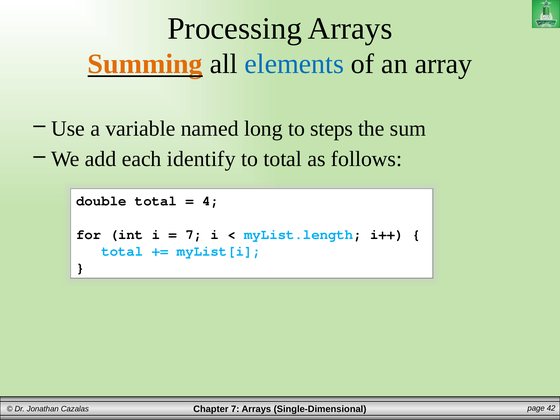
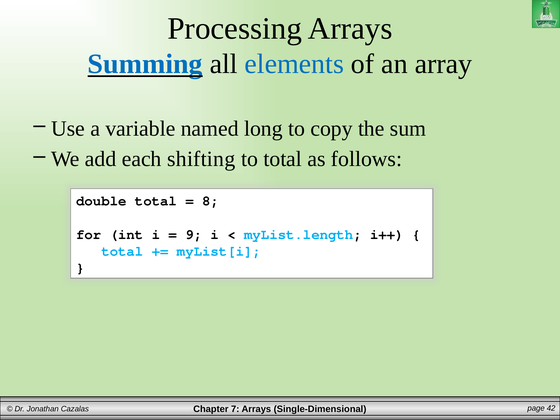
Summing colour: orange -> blue (145, 64)
steps: steps -> copy (332, 129)
identify: identify -> shifting (201, 159)
4: 4 -> 8 (211, 201)
7: 7 -> 9 (194, 234)
